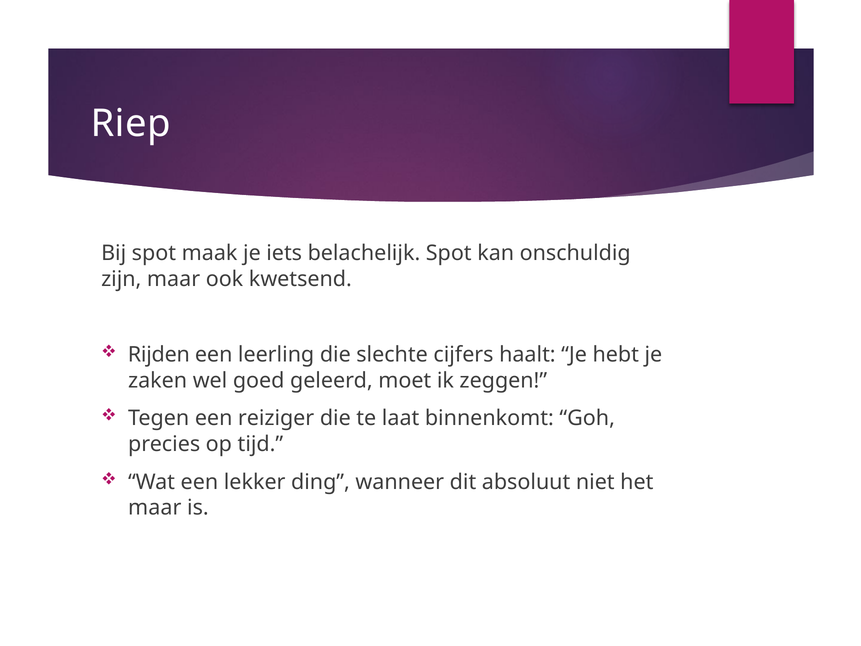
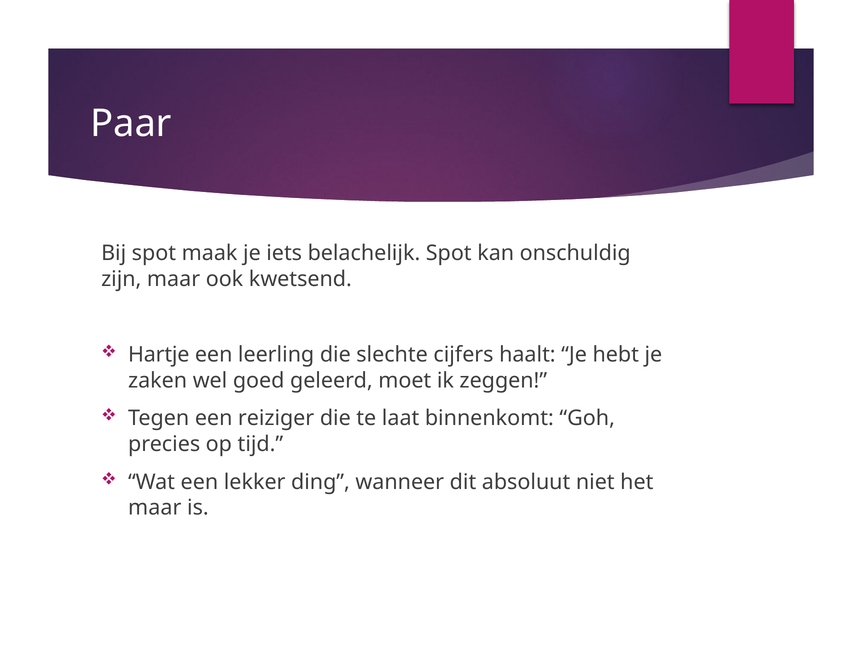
Riep: Riep -> Paar (131, 123)
Rijden: Rijden -> Hartje (159, 355)
